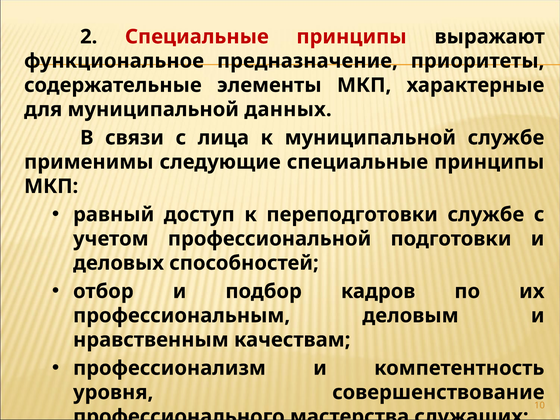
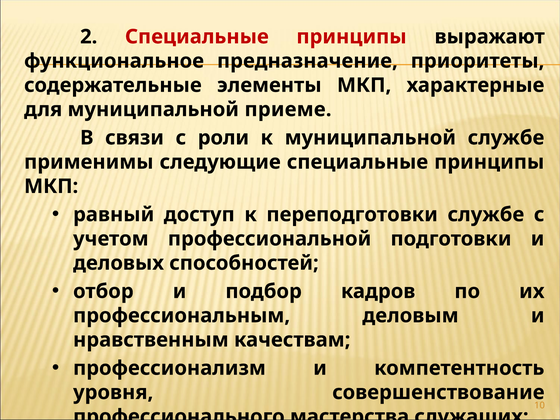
данных: данных -> приеме (288, 109)
лица: лица -> роли (223, 138)
